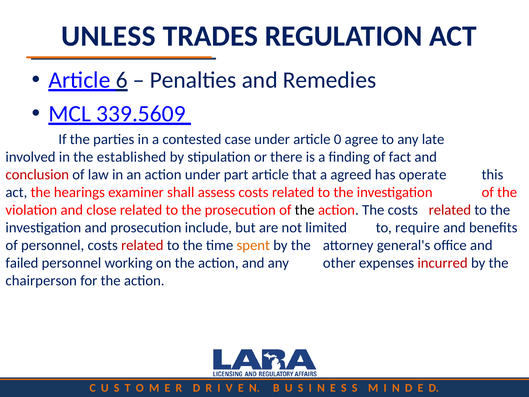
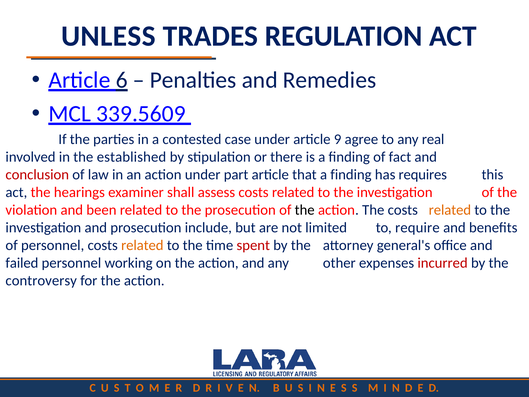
0: 0 -> 9 (338, 139)
late: late -> real (433, 139)
that a agreed: agreed -> finding (351, 175)
operate: operate -> requires (423, 175)
close: close -> been (101, 210)
related colour: red -> orange (450, 210)
related colour: red -> orange (142, 245)
spent colour: orange -> red (253, 245)
chairperson: chairperson -> controversy (41, 280)
